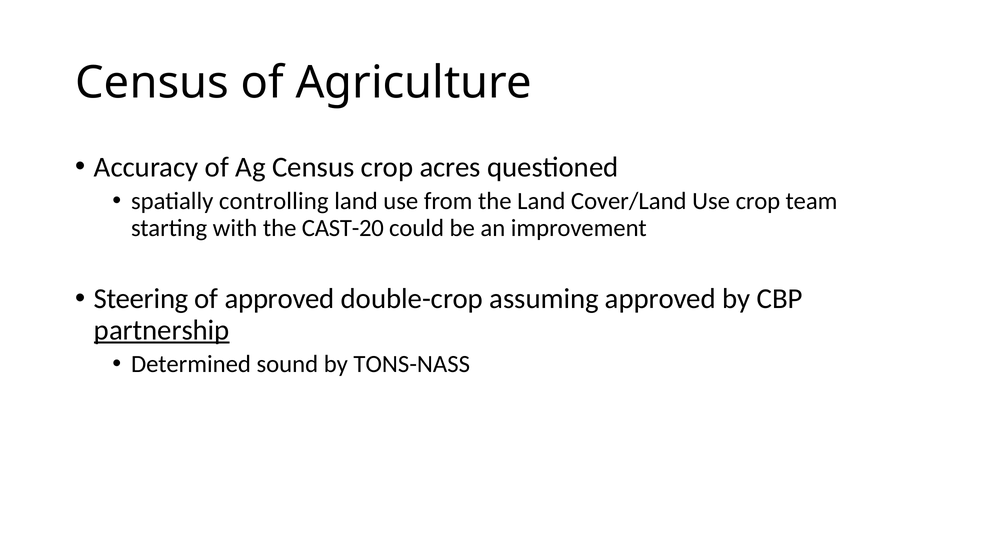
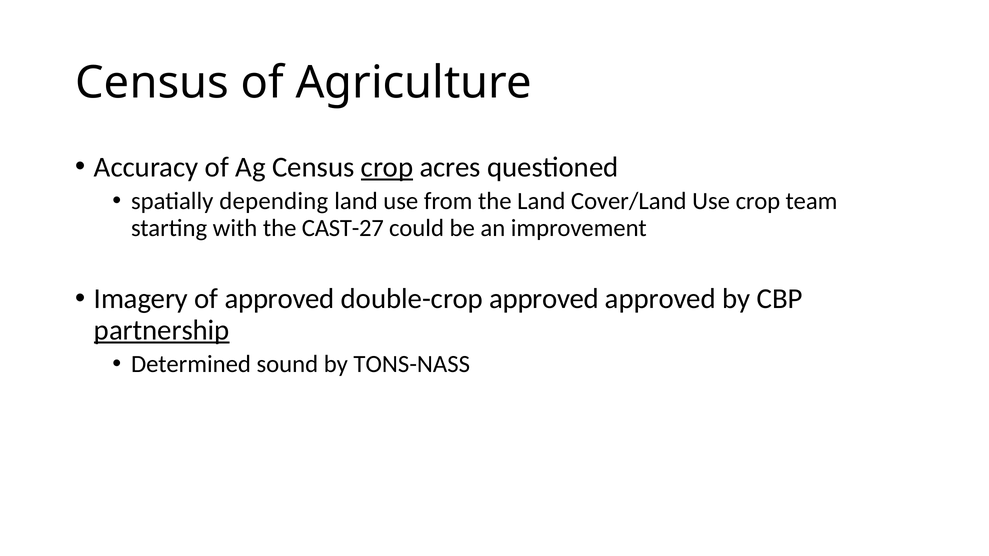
crop underline: none -> present (387, 167)
controlling: controlling -> depending (274, 201)
CAST-20: CAST-20 -> CAST-27 (343, 228)
Steering: Steering -> Imagery (141, 299)
double-crop assuming: assuming -> approved (544, 299)
